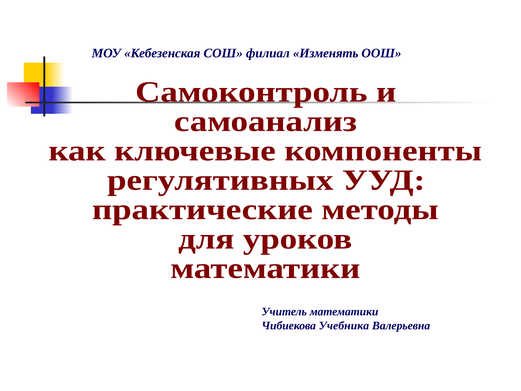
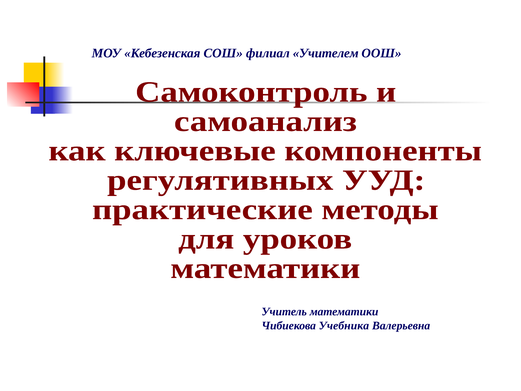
Изменять: Изменять -> Учителем (326, 53)
